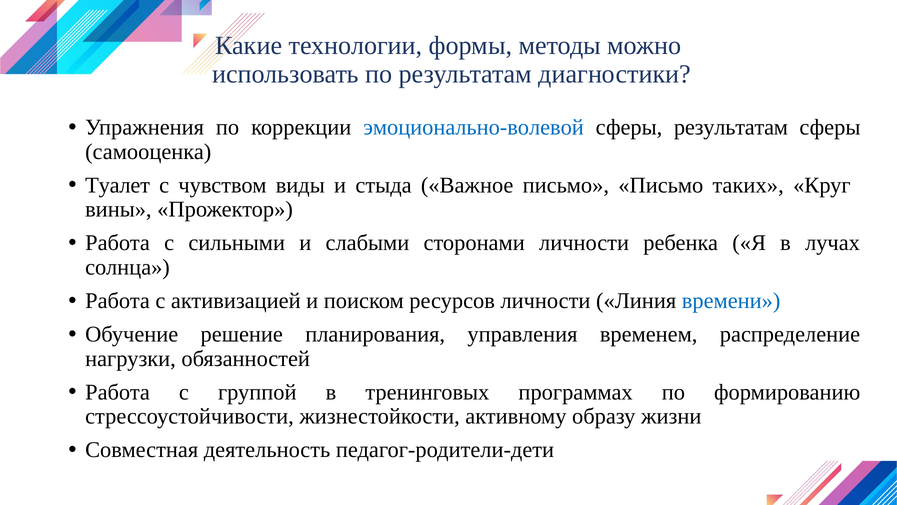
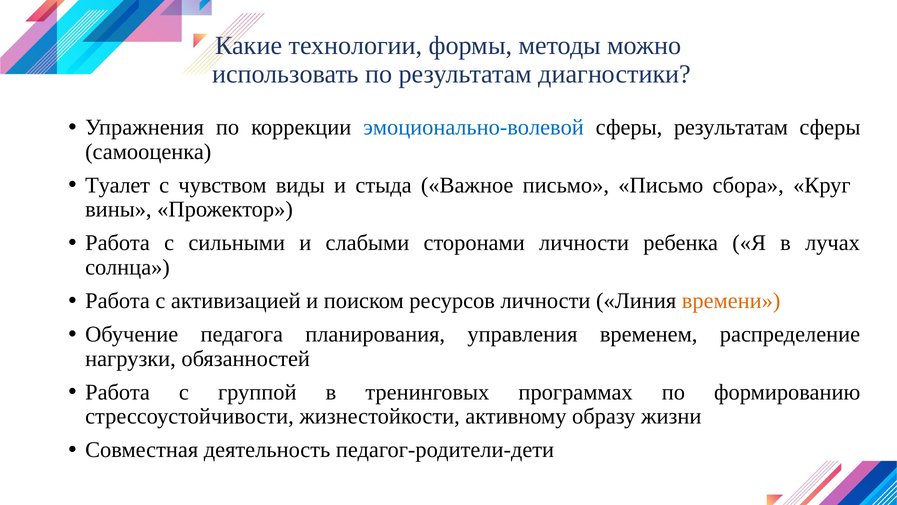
таких: таких -> сбора (748, 185)
времени colour: blue -> orange (731, 301)
решение: решение -> педагога (242, 334)
